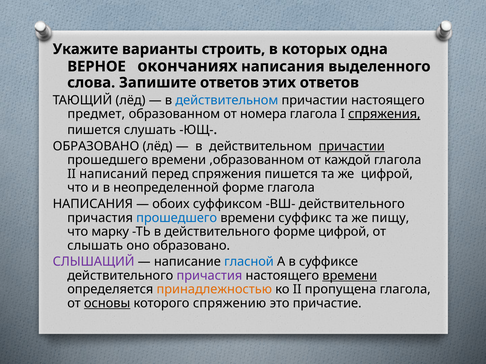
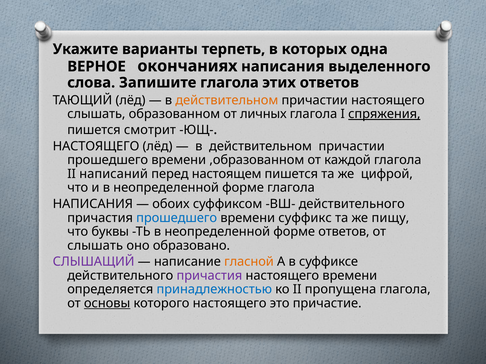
строить: строить -> терпеть (233, 49)
Запишите ответов: ответов -> глагола (229, 83)
действительном colour: blue -> orange (227, 100)
предмет: предмет -> слышать (96, 114)
номера: номера -> личных (263, 114)
слушать: слушать -> смотрит (150, 130)
ОБРАЗОВАНО: ОБРАЗОВАНО -> НАСТОЯЩЕГО (96, 146)
причастии underline: present -> none (352, 146)
перед спряжения: спряжения -> настоящем (227, 174)
марку: марку -> буквы (110, 232)
ТЬ в действительного: действительного -> неопределенной (217, 232)
форме цифрой: цифрой -> ответов (344, 232)
гласной colour: blue -> orange (249, 262)
времени underline: present -> none (350, 276)
принадлежностью colour: orange -> blue (214, 290)
которого спряжению: спряжению -> настоящего (230, 304)
